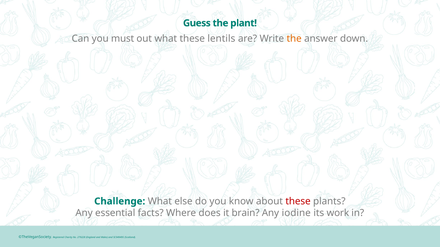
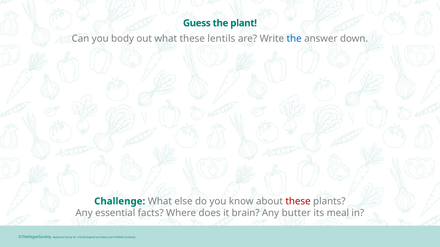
must: must -> body (123, 39)
the colour: orange -> blue (294, 39)
iodine: iodine -> butter (296, 213)
work: work -> meal (338, 213)
